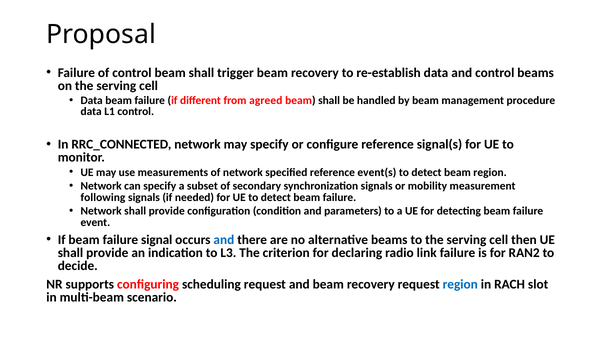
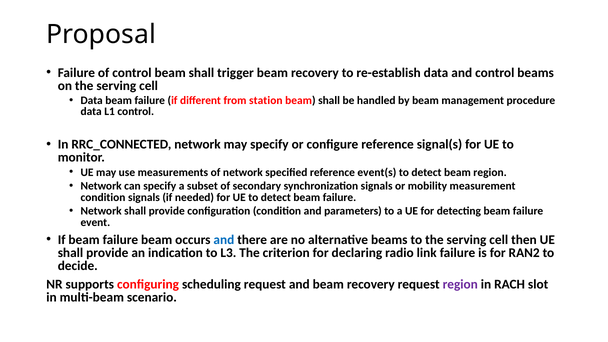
agreed: agreed -> station (266, 101)
following: following -> condition (103, 197)
failure signal: signal -> beam (157, 240)
region colour: blue -> purple (460, 284)
